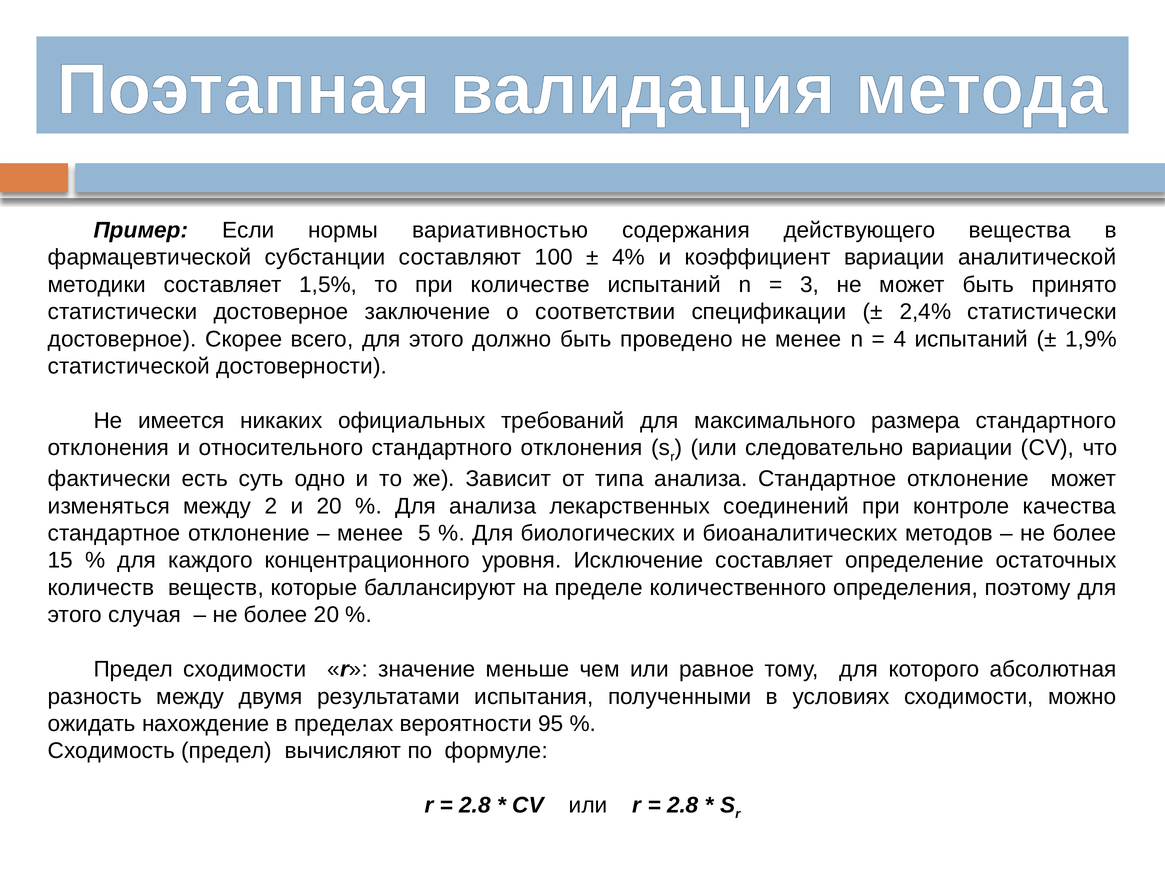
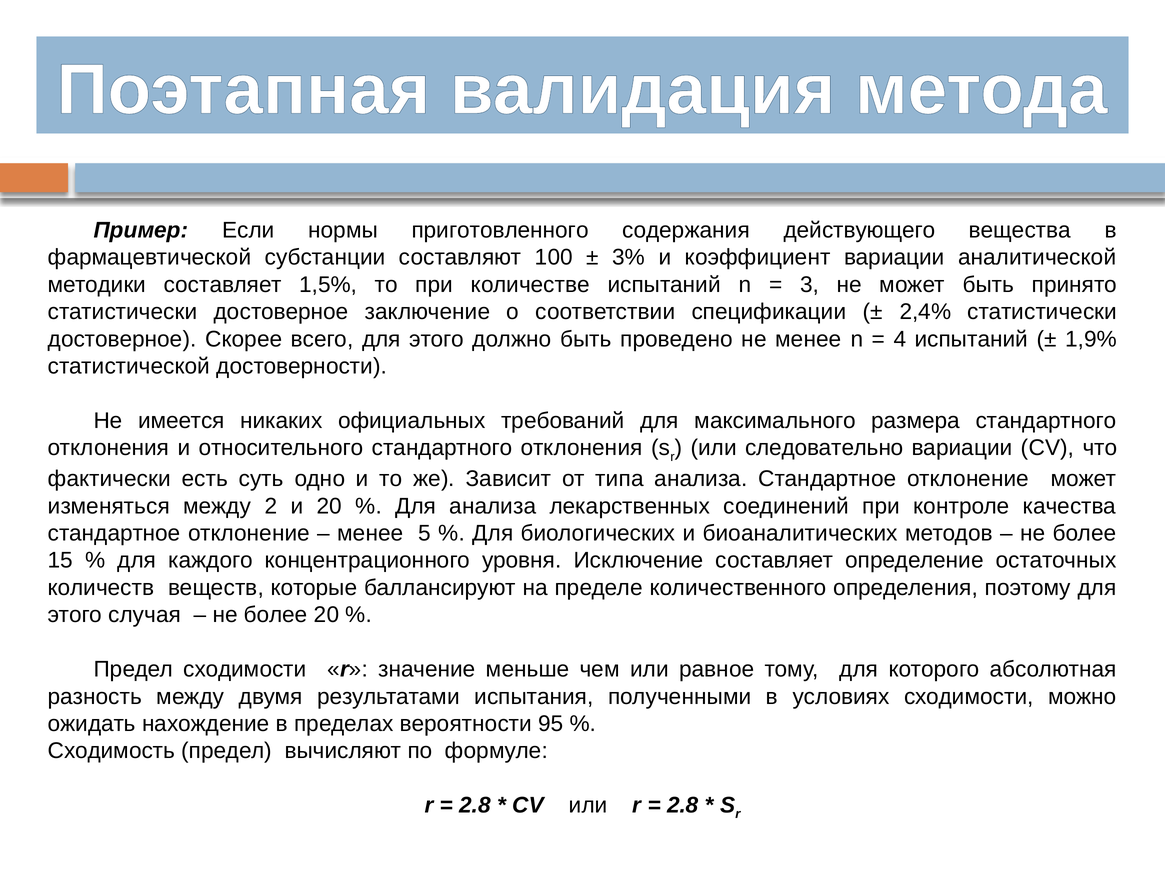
вариативностью: вариативностью -> приготовленного (500, 230)
4%: 4% -> 3% (629, 257)
